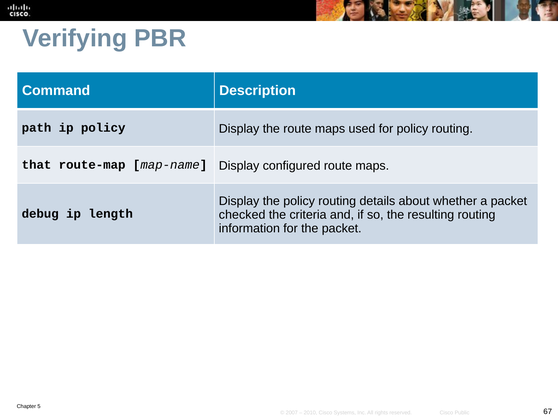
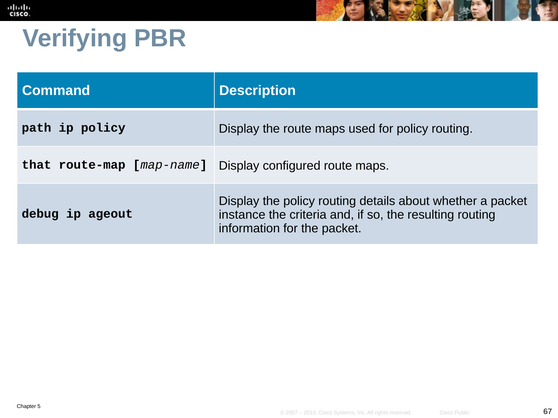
checked: checked -> instance (242, 215)
length: length -> ageout (111, 214)
